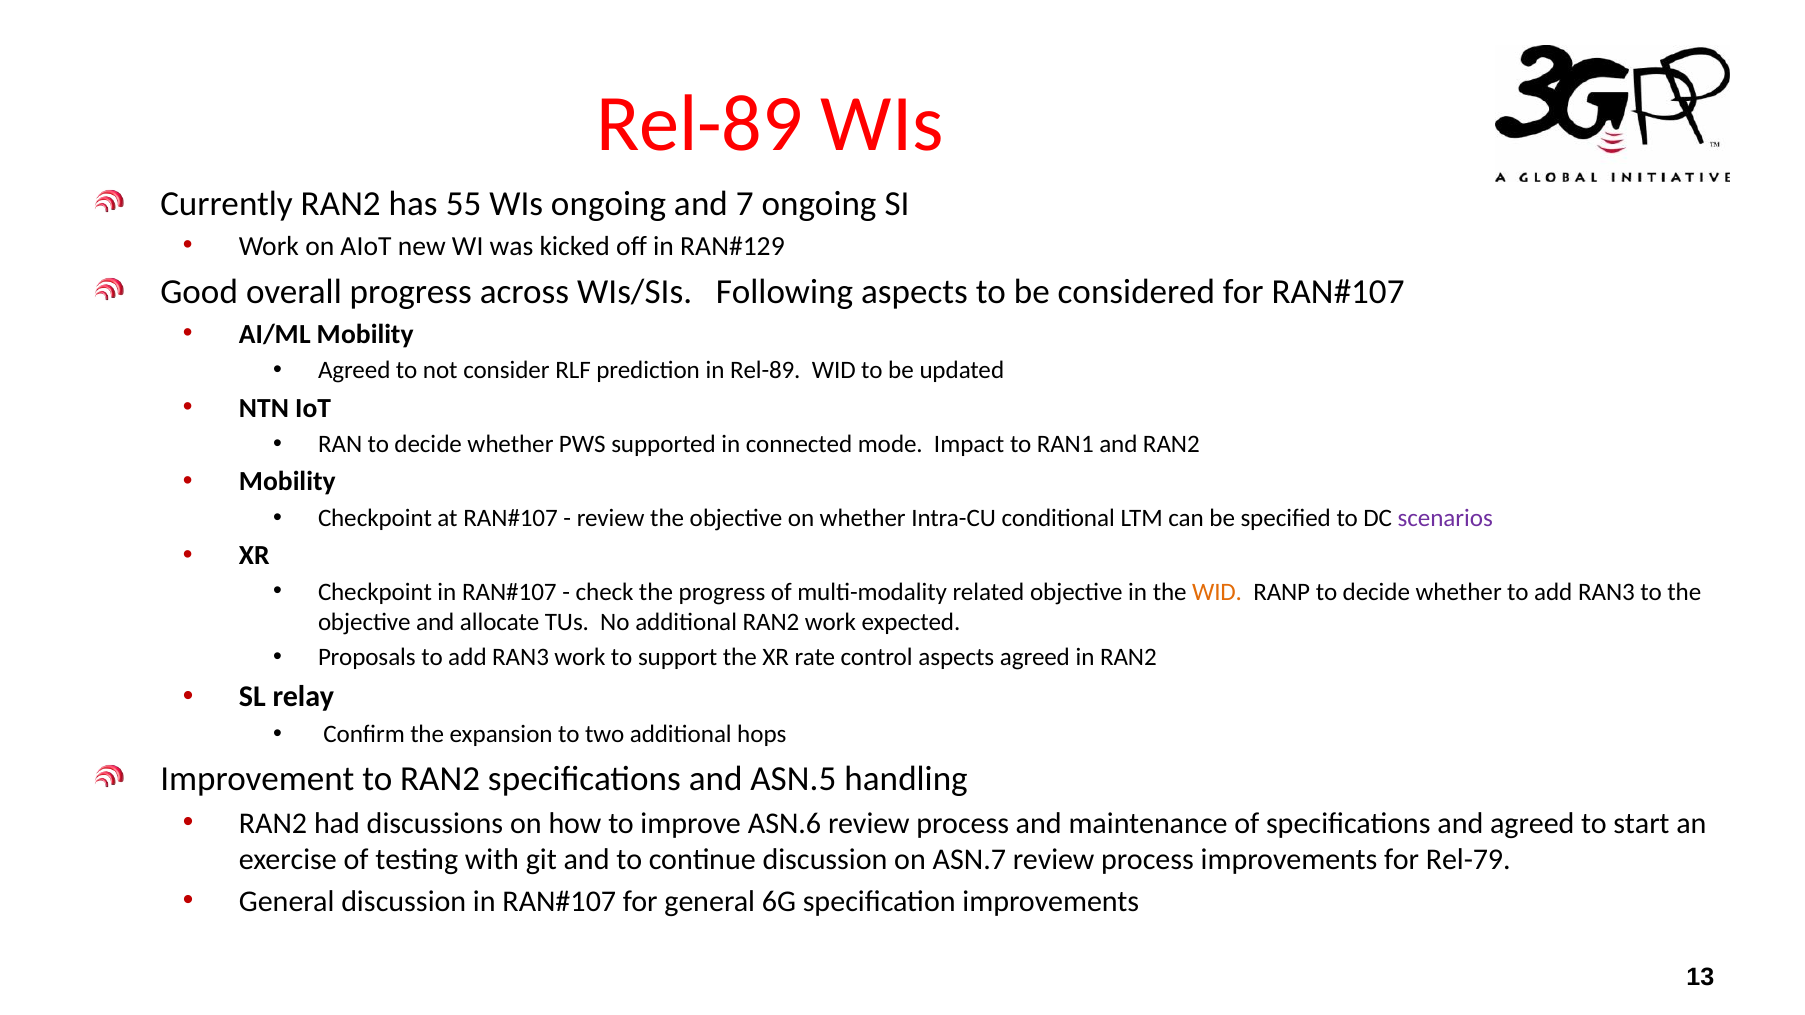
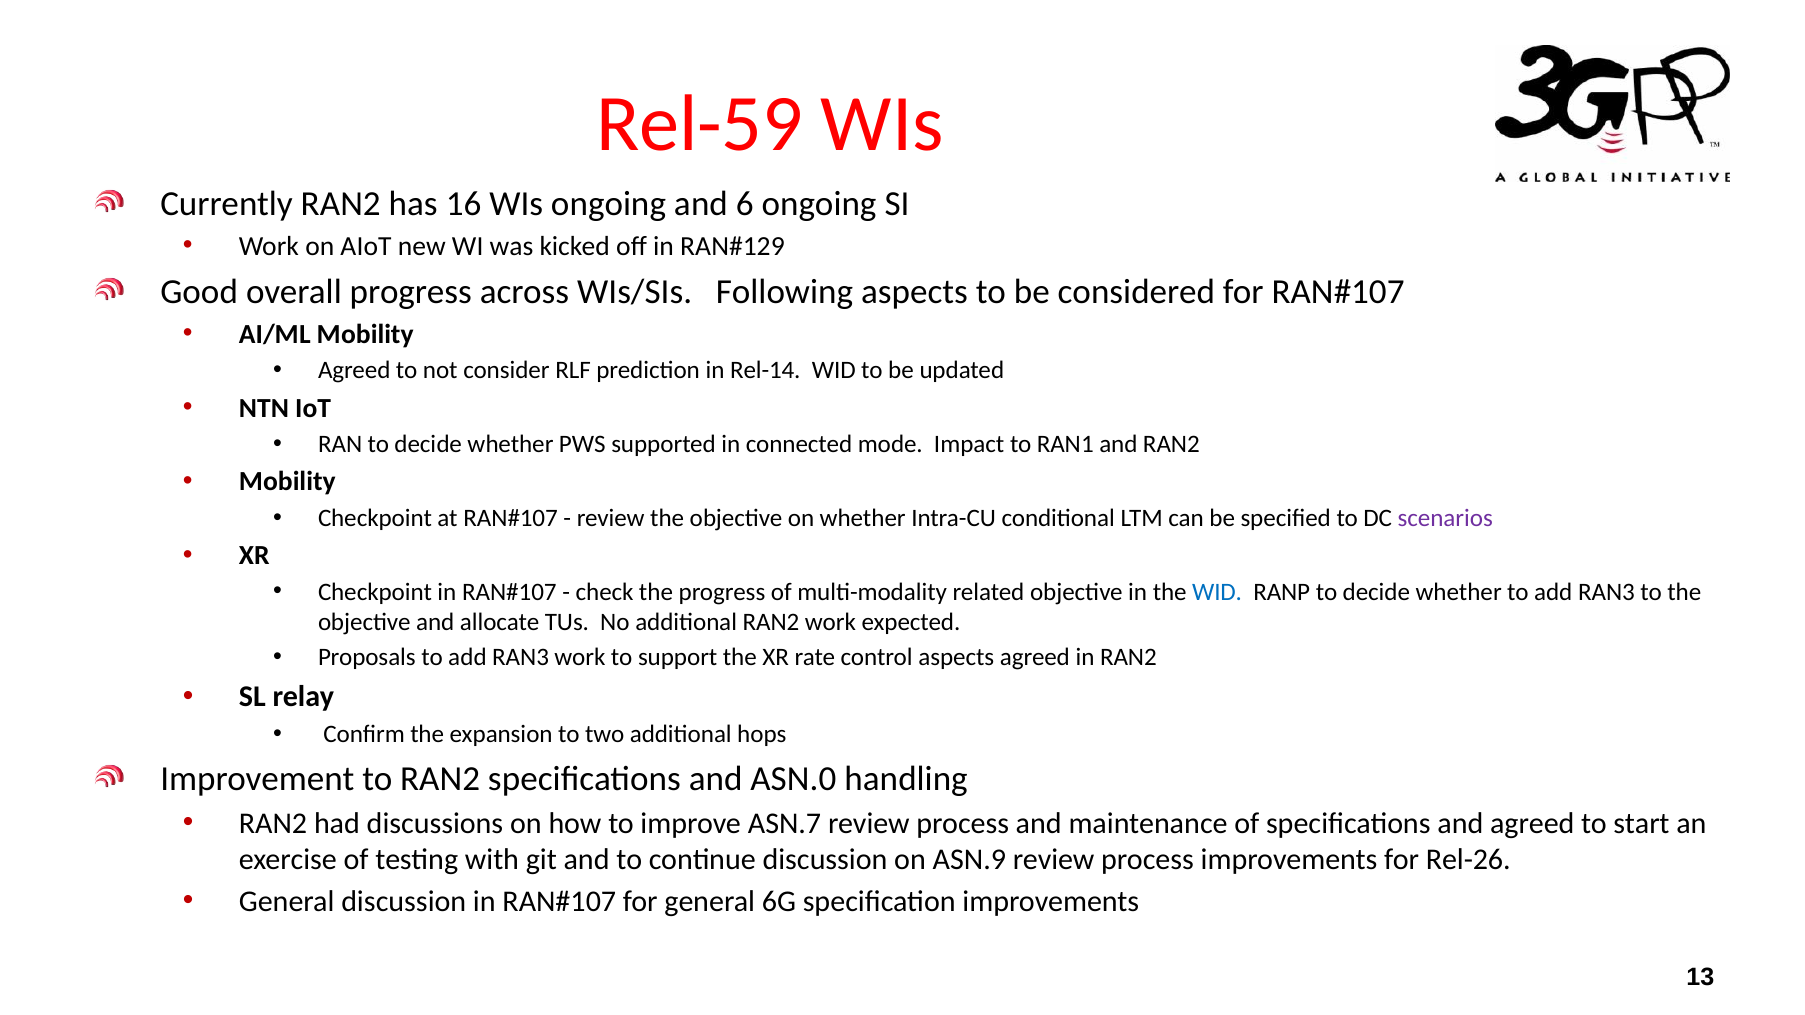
Rel-89: Rel-89 -> Rel-59 (700, 124)
55: 55 -> 16 (464, 204)
7: 7 -> 6 (745, 204)
in Rel-89: Rel-89 -> Rel-14 (765, 371)
WID colour: orange -> blue (1217, 592)
ASN.5: ASN.5 -> ASN.0 (793, 779)
ASN.6: ASN.6 -> ASN.7 (785, 824)
ASN.7: ASN.7 -> ASN.9 (969, 860)
Rel-79: Rel-79 -> Rel-26 (1468, 860)
